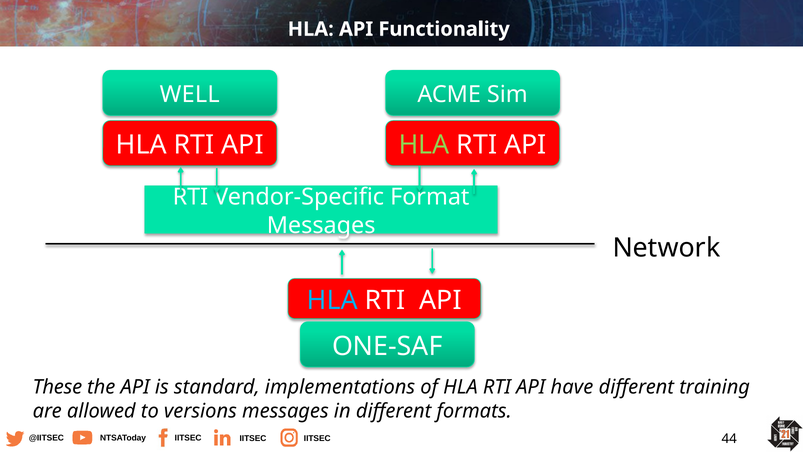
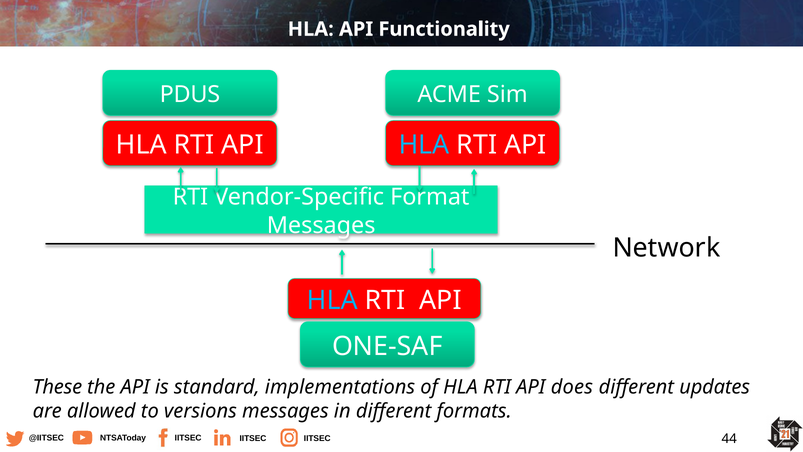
WELL: WELL -> PDUS (190, 94)
HLA colour: light green -> light blue (424, 145)
have: have -> does (572, 387)
training: training -> updates (715, 387)
